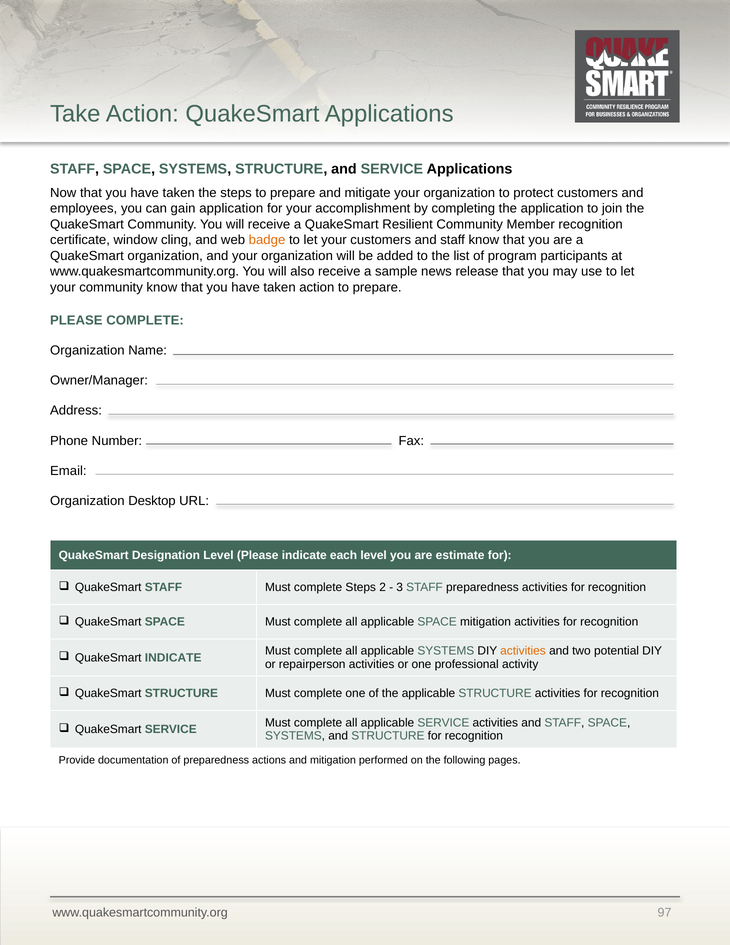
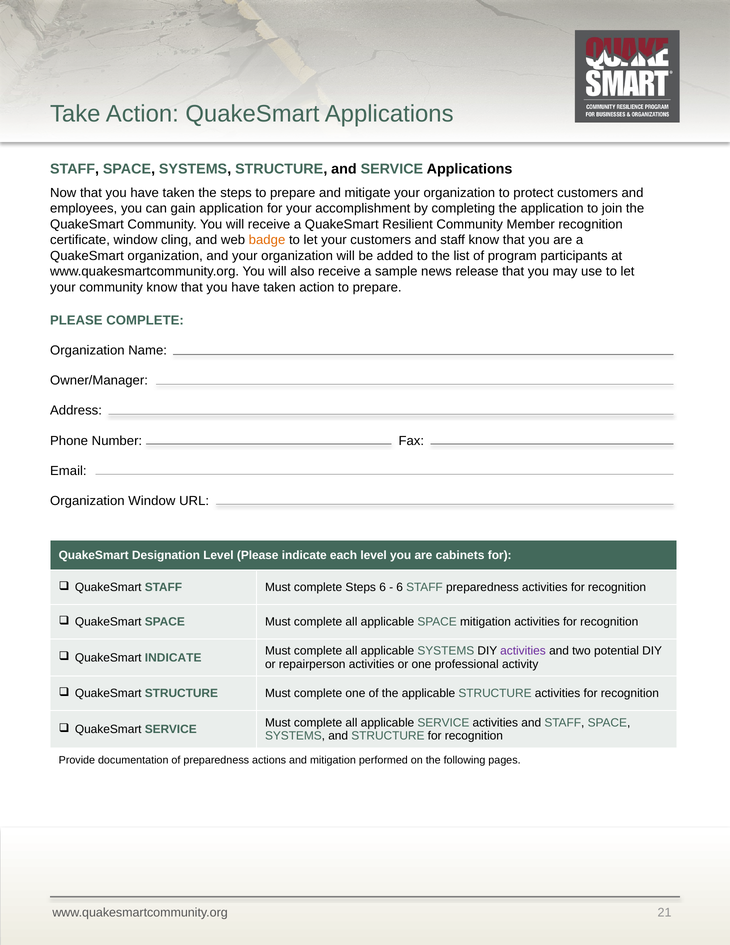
Organization Desktop: Desktop -> Window (152, 501)
estimate: estimate -> cabinets (460, 555)
Steps 2: 2 -> 6 (383, 587)
3: 3 -> 6 (400, 587)
activities colour: orange -> purple (523, 651)
97: 97 -> 21 (665, 913)
